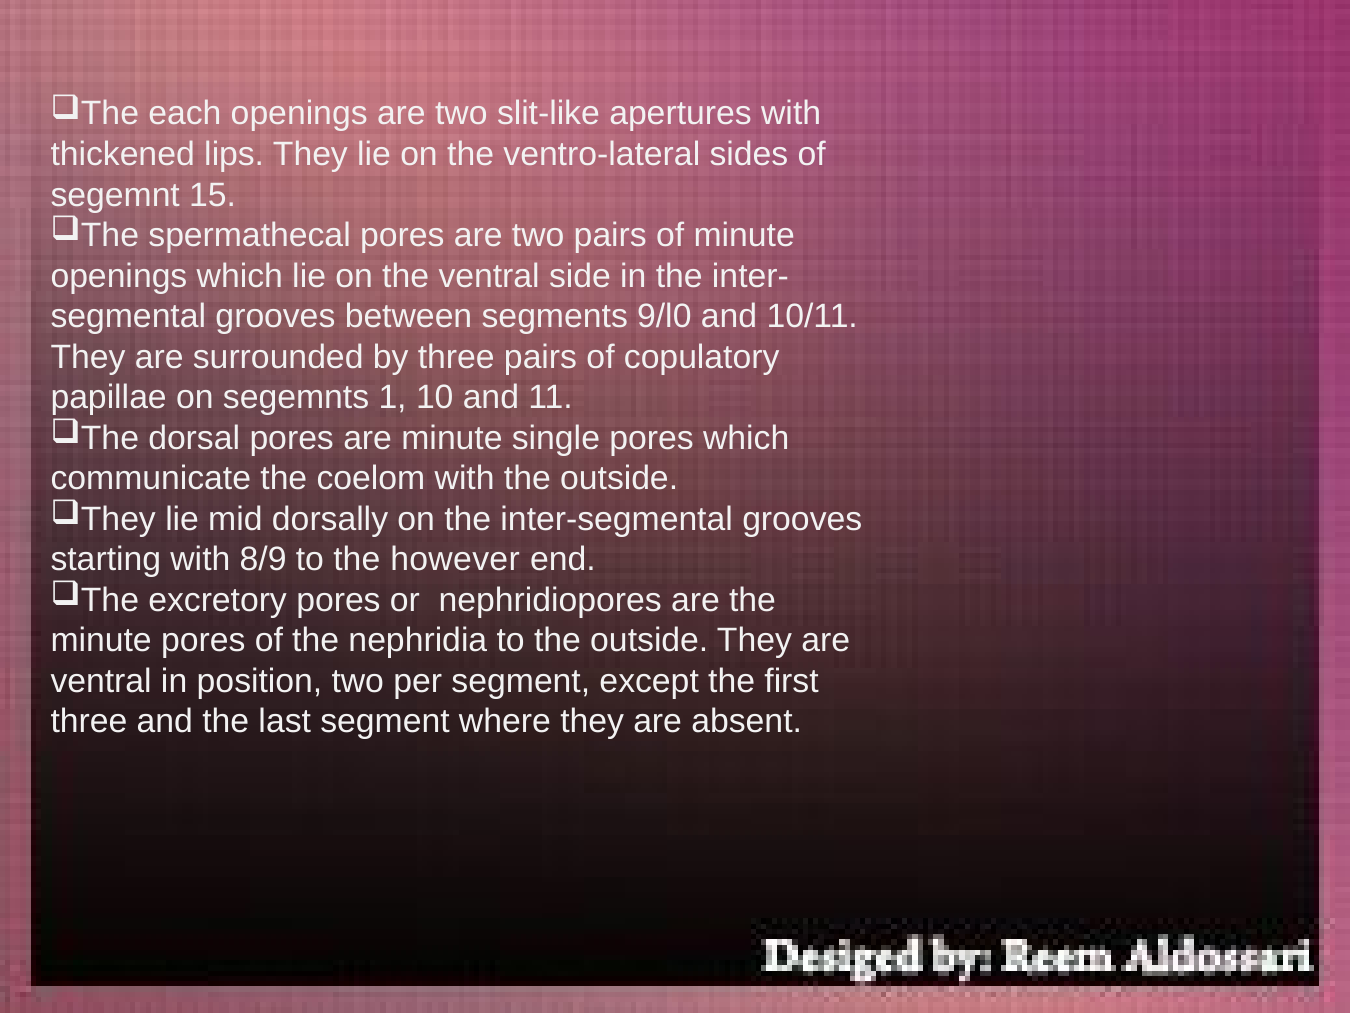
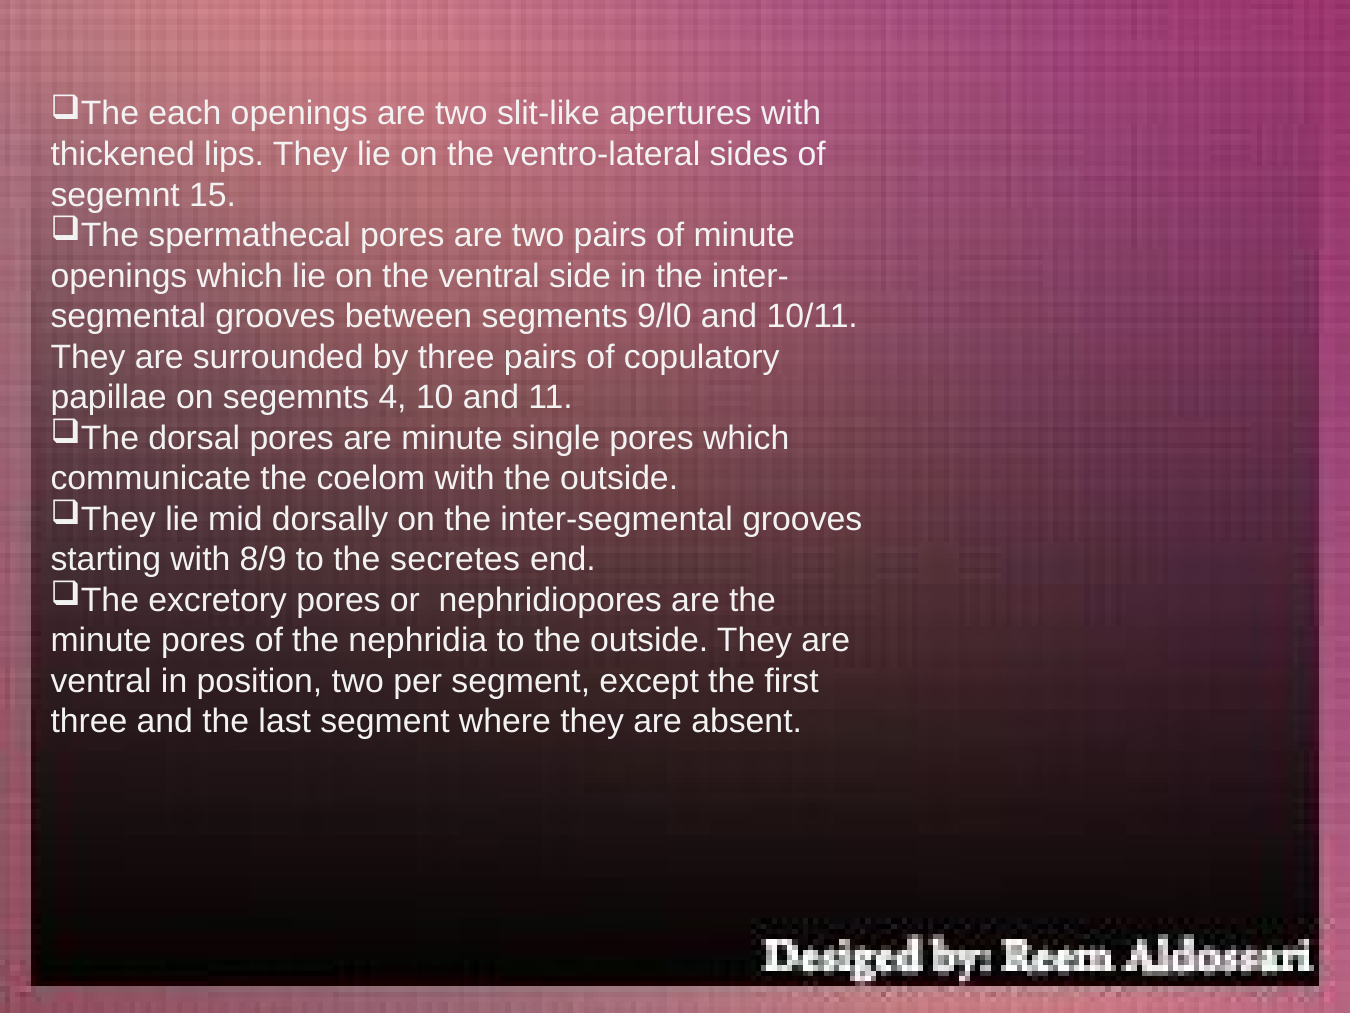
1: 1 -> 4 (393, 397)
however: however -> secretes (455, 559)
